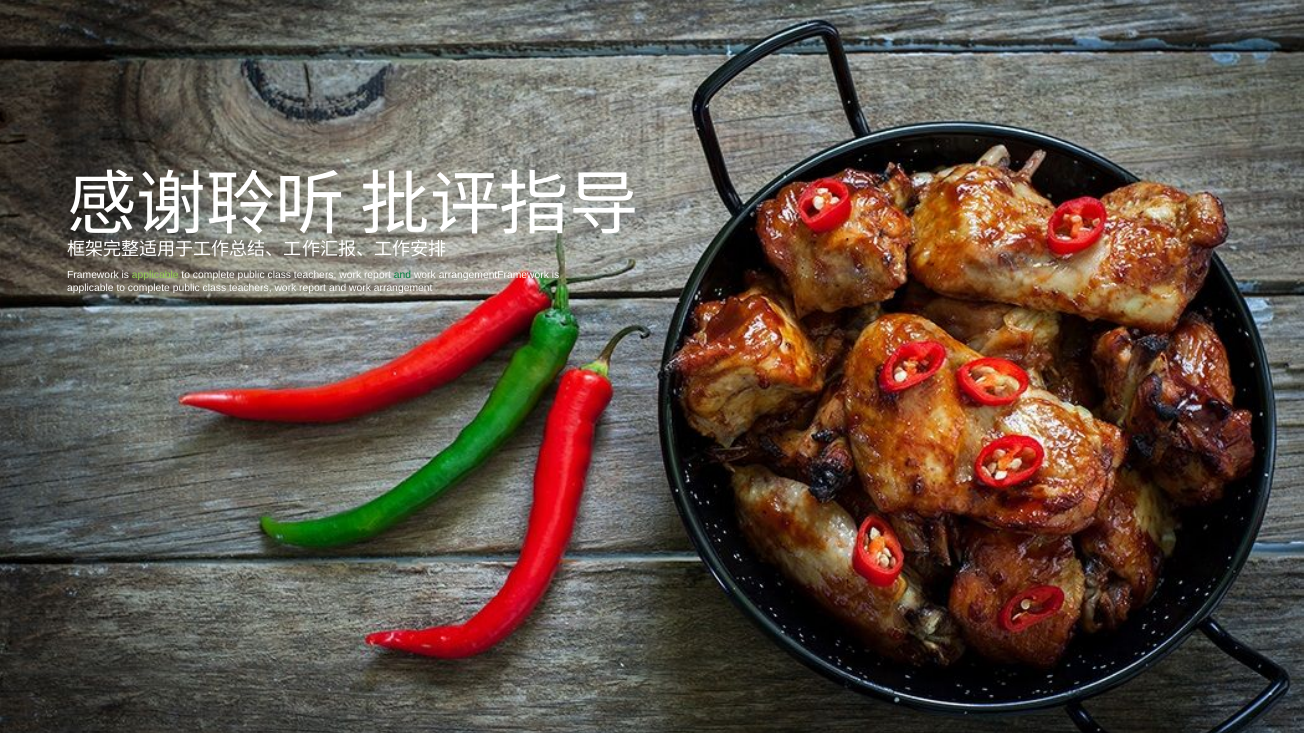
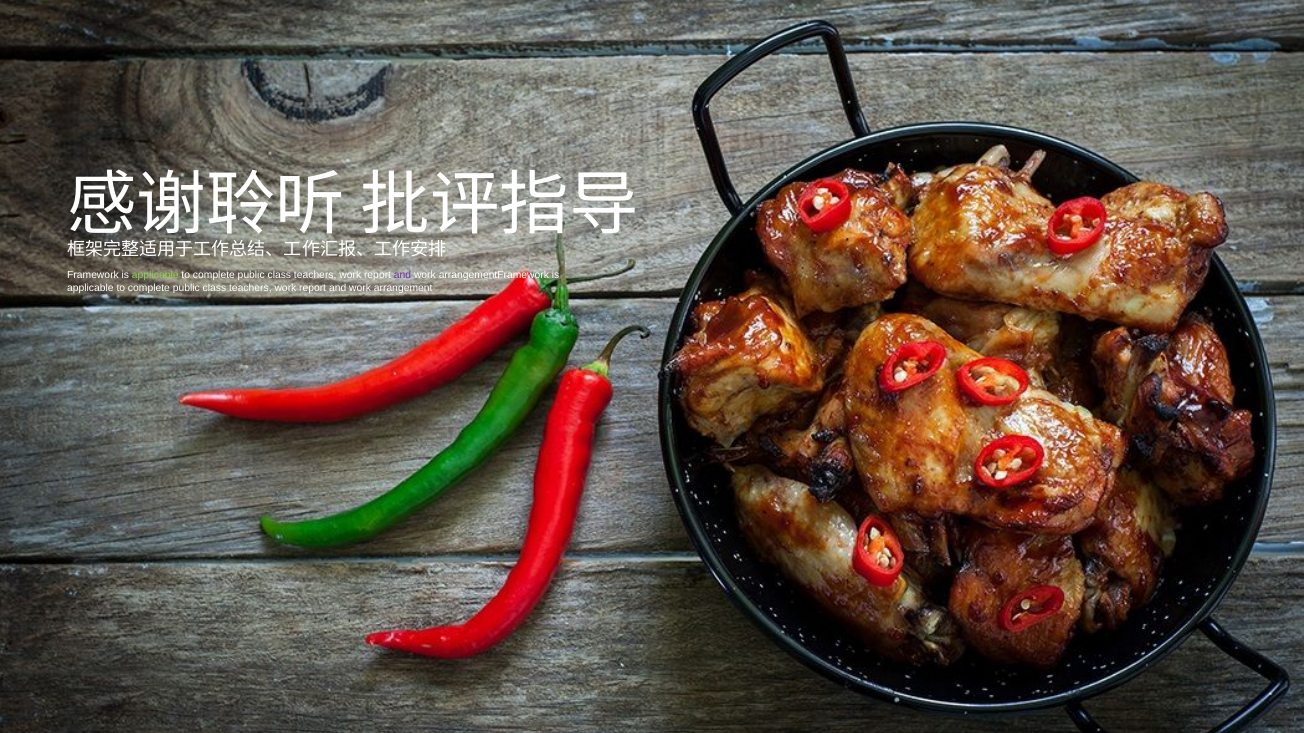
and colour: green -> purple (402, 276)
